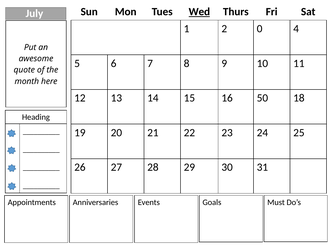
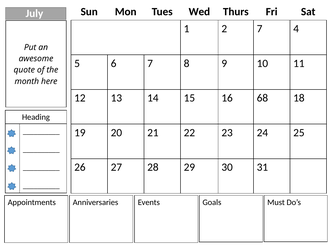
Wed underline: present -> none (199, 12)
2 0: 0 -> 7 (260, 29)
50: 50 -> 68 (262, 98)
